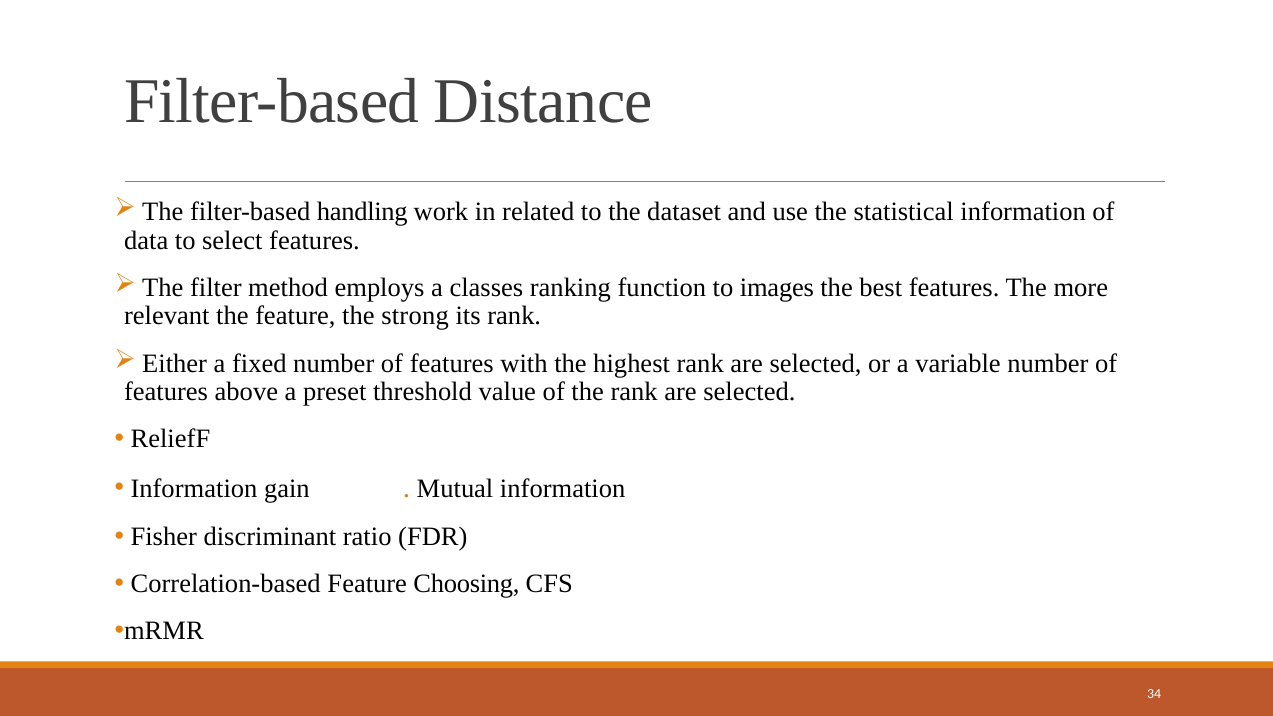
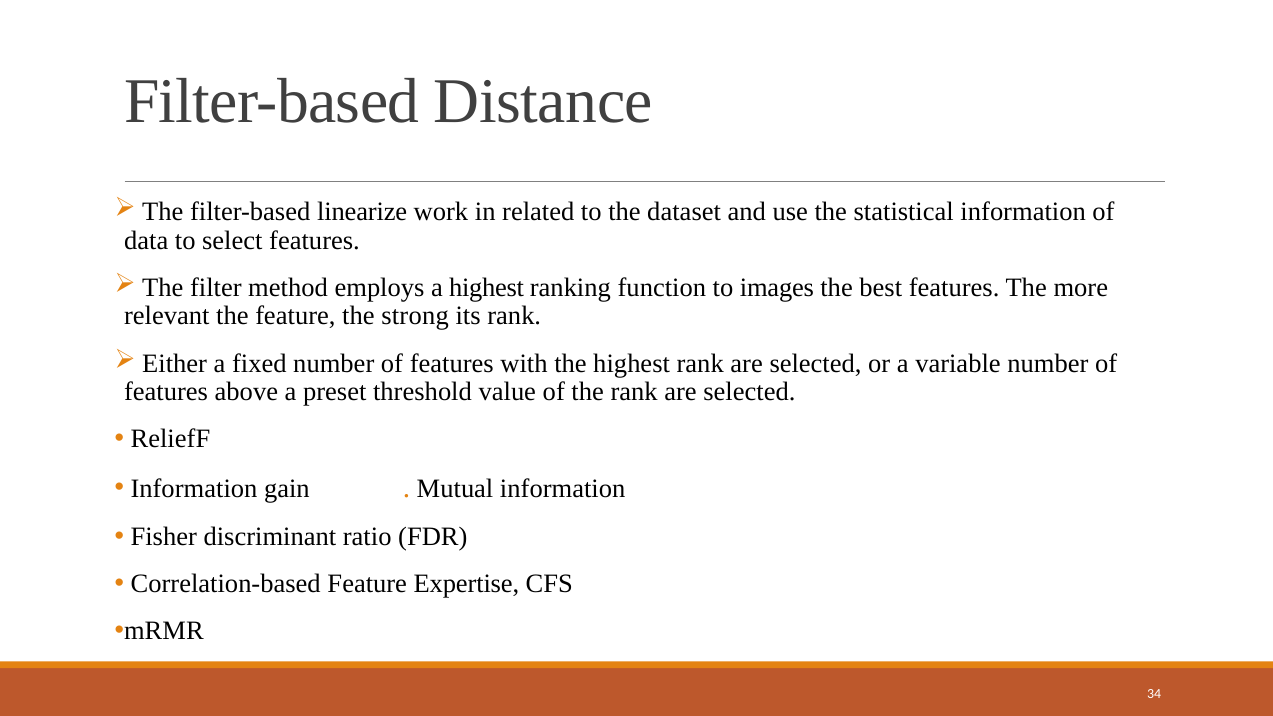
handling: handling -> linearize (362, 212)
a classes: classes -> highest (487, 288)
Choosing: Choosing -> Expertise (466, 584)
